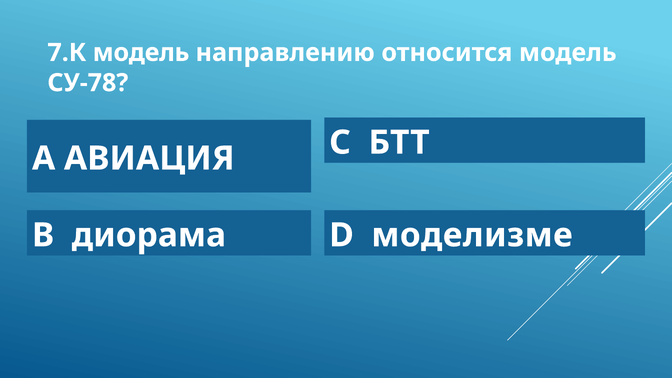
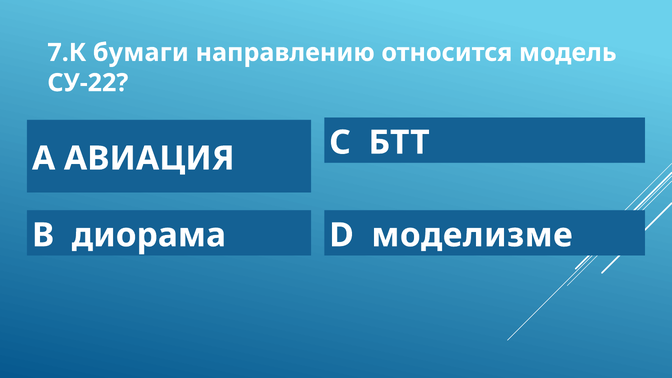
7.К модель: модель -> бумаги (141, 53)
СУ-78: СУ-78 -> СУ-22 (88, 83)
